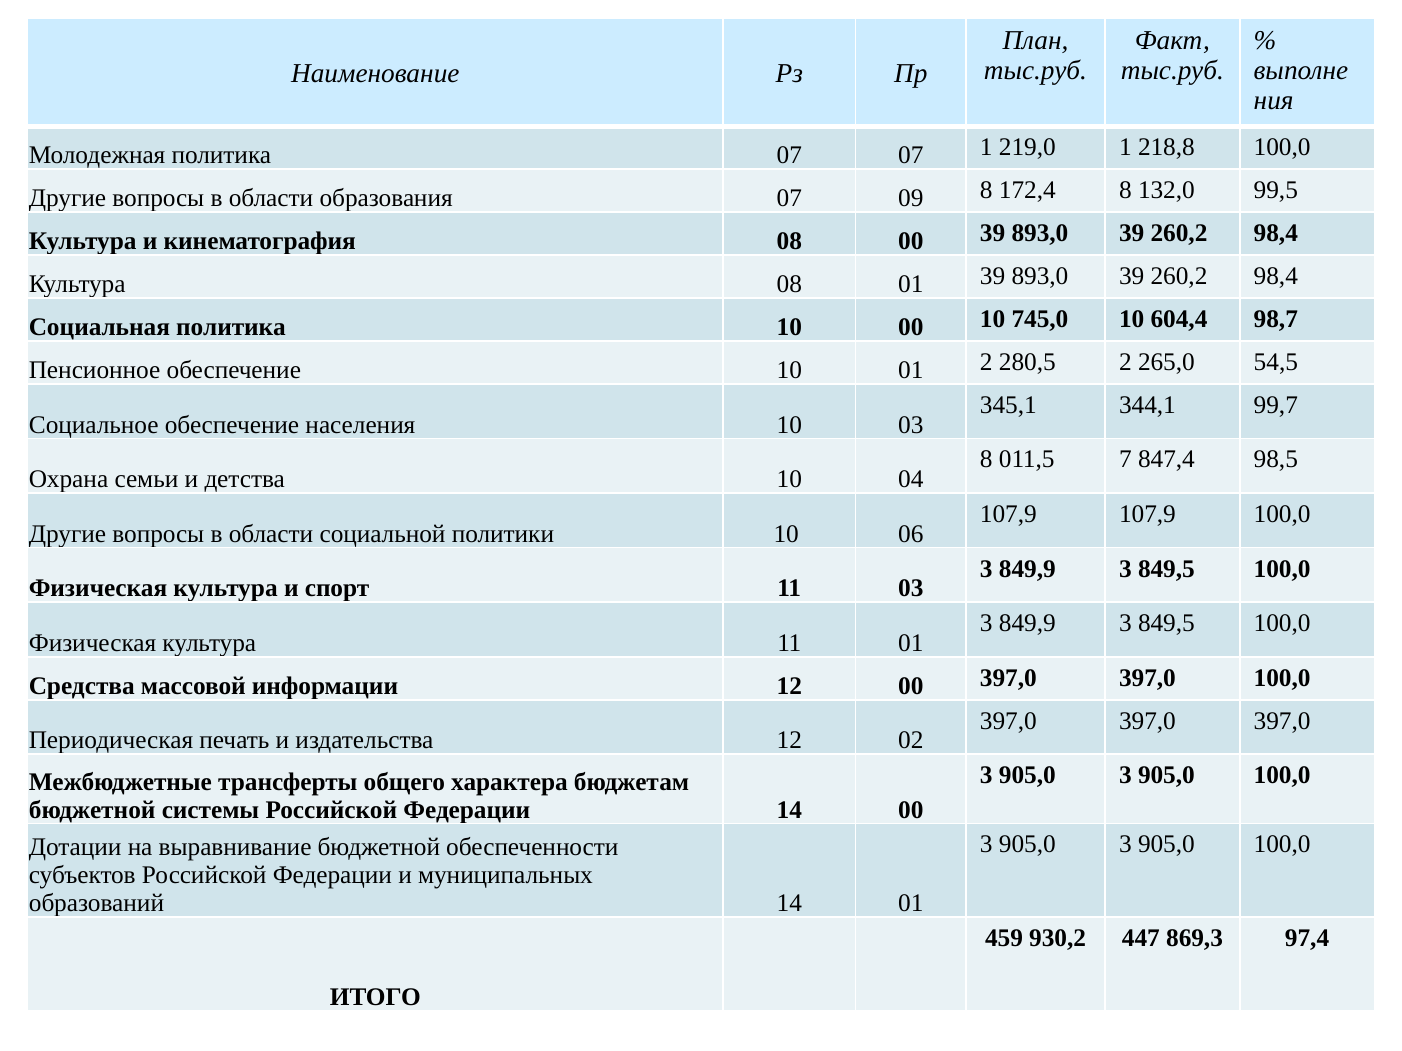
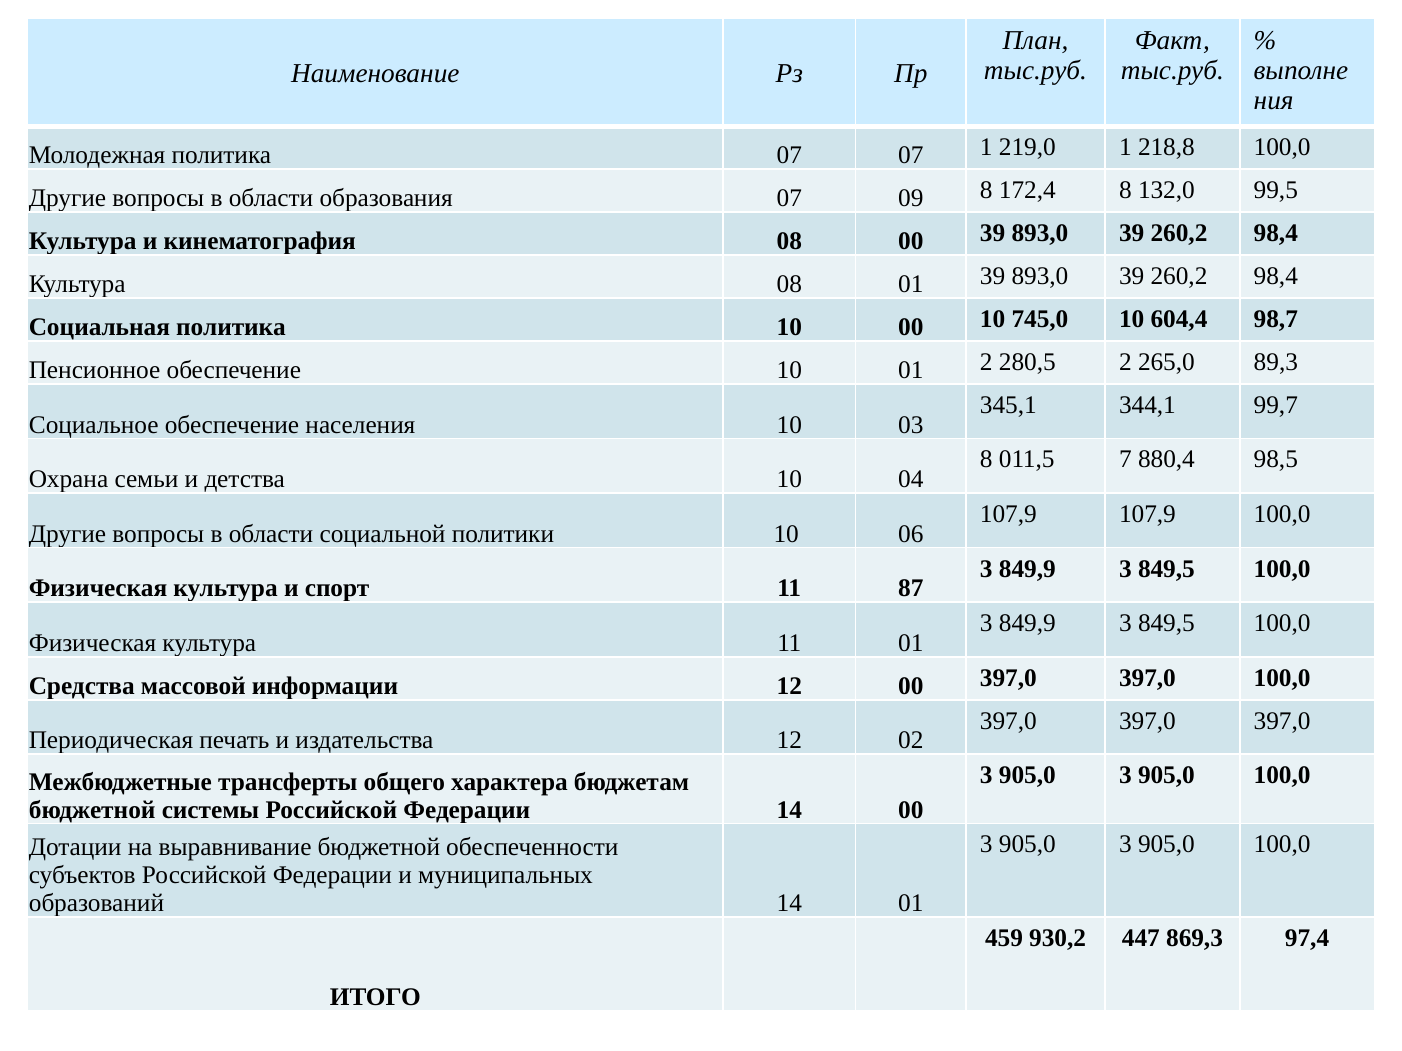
54,5: 54,5 -> 89,3 (1276, 362)
847,4: 847,4 -> 880,4 (1166, 460)
11 03: 03 -> 87 (911, 589)
